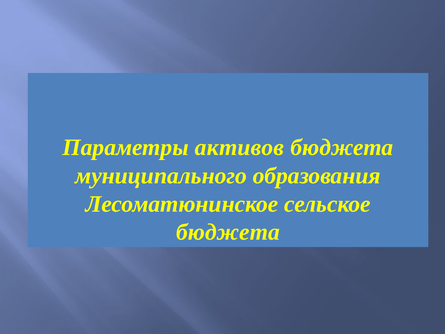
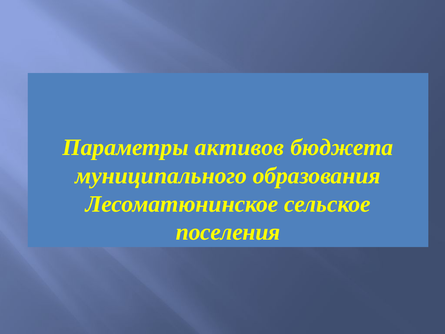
бюджета: бюджета -> поселения (228, 232)
